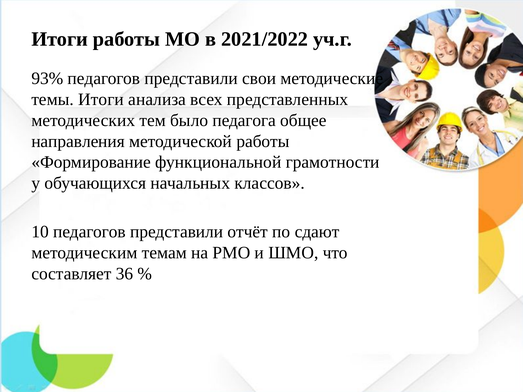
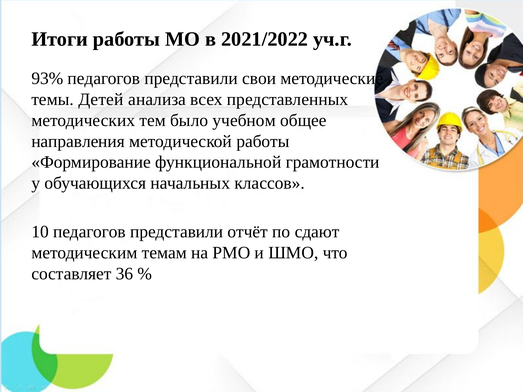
темы Итоги: Итоги -> Детей (101, 100)
педагога: педагога -> учебном (244, 120)
